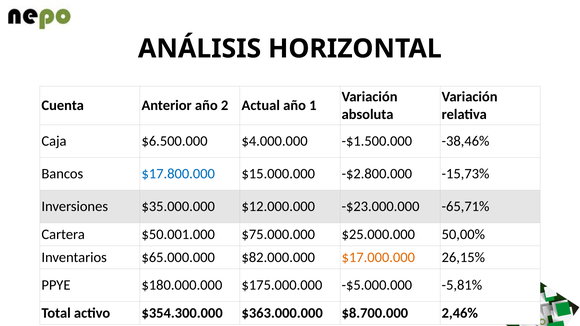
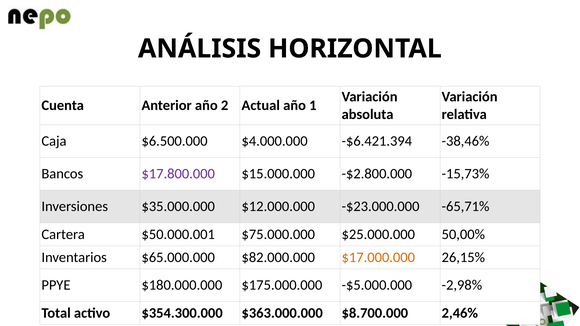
-$1.500.000: -$1.500.000 -> -$6.421.394 (377, 141)
$17.800.000 colour: blue -> purple (178, 174)
$50.001.000: $50.001.000 -> $50.000.001 (178, 235)
-5,81%: -5,81% -> -2,98% (462, 285)
